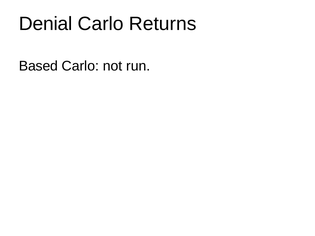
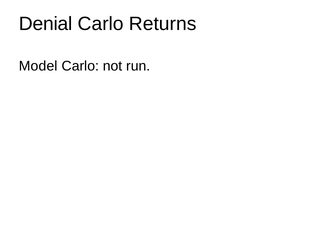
Based: Based -> Model (38, 66)
